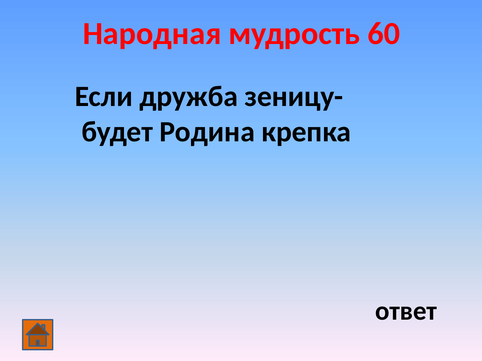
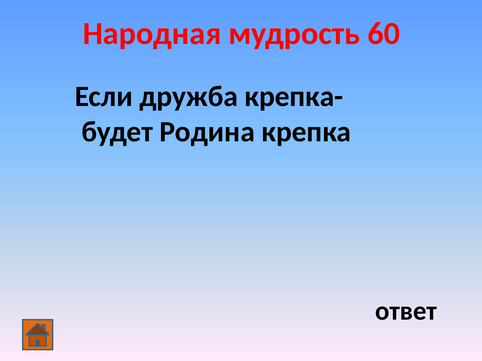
зеницу-: зеницу- -> крепка- (294, 97)
